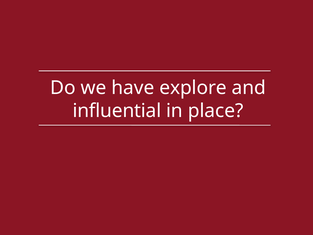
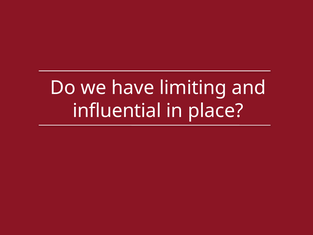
explore: explore -> limiting (193, 88)
